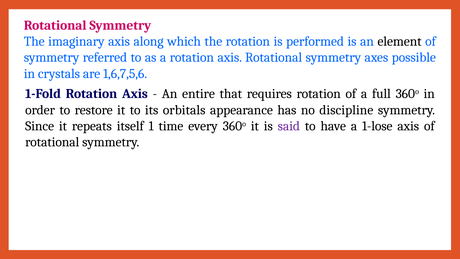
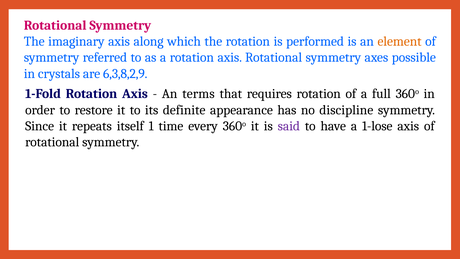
element colour: black -> orange (400, 41)
1,6,7,5,6: 1,6,7,5,6 -> 6,3,8,2,9 (125, 74)
entire: entire -> terms (198, 94)
orbitals: orbitals -> definite (184, 110)
